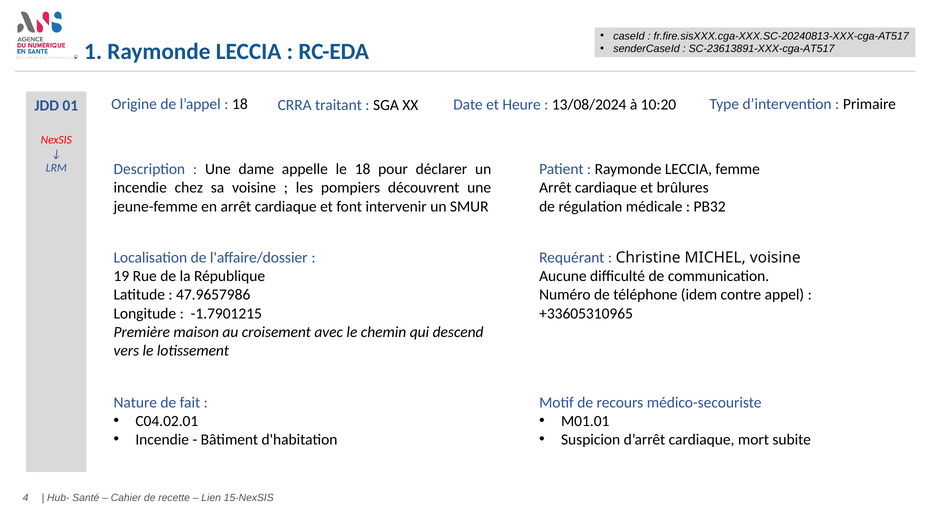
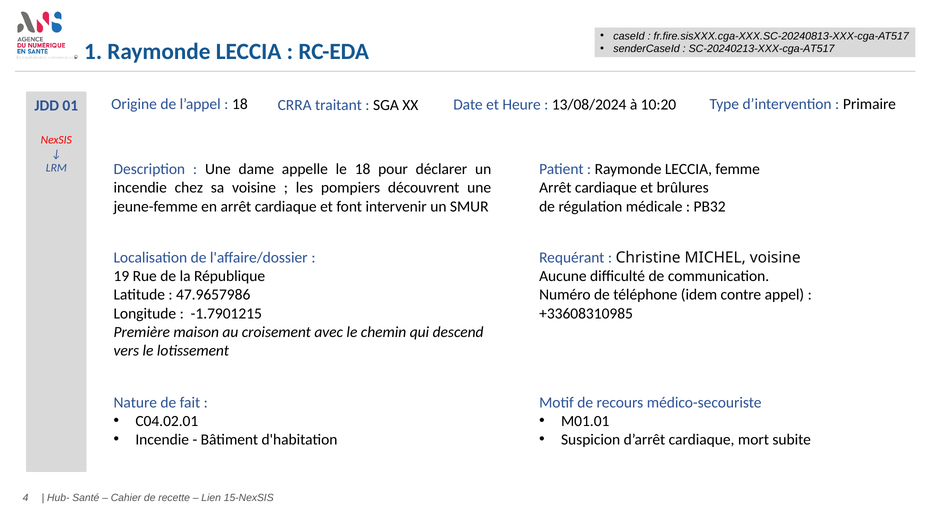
SC-23613891-XXX-cga-AT517: SC-23613891-XXX-cga-AT517 -> SC-20240213-XXX-cga-AT517 (762, 49)
+33605310965: +33605310965 -> +33608310985 (586, 314)
